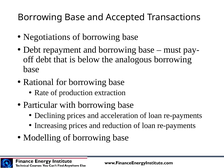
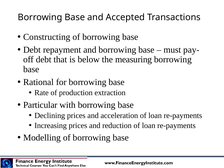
Negotiations: Negotiations -> Constructing (47, 37)
analogous: analogous -> measuring (134, 59)
